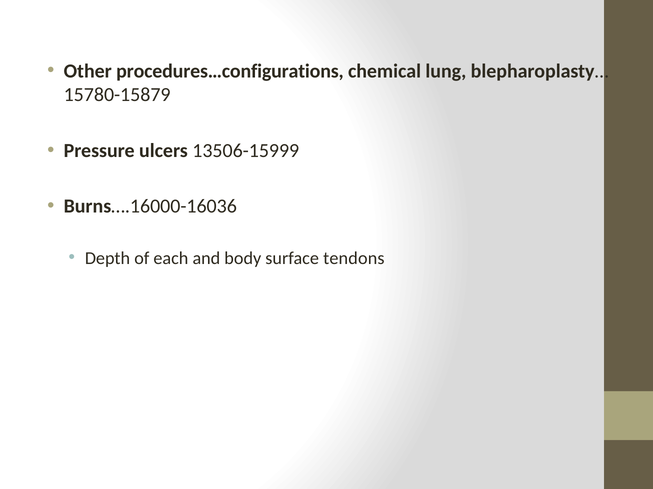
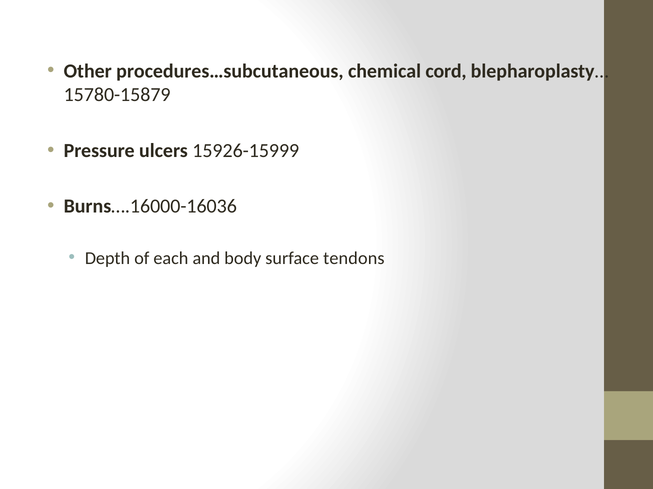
procedures…configurations: procedures…configurations -> procedures…subcutaneous (230, 71)
lung: lung -> cord (446, 71)
13506-15999: 13506-15999 -> 15926-15999 (246, 151)
